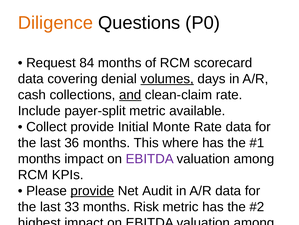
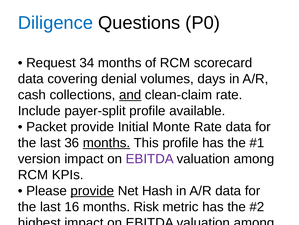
Diligence colour: orange -> blue (55, 23)
84: 84 -> 34 (87, 63)
volumes underline: present -> none (167, 79)
payer-split metric: metric -> profile (147, 111)
Collect: Collect -> Packet (47, 127)
months underline: none -> present (107, 142)
This where: where -> profile (181, 142)
months: months -> version (39, 158)
Audit: Audit -> Hash (157, 190)
33: 33 -> 16 (72, 206)
